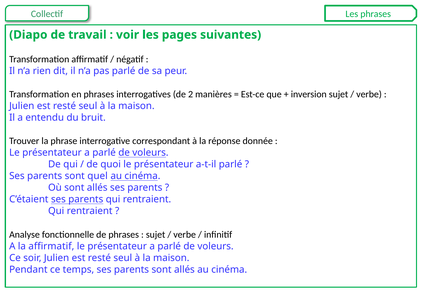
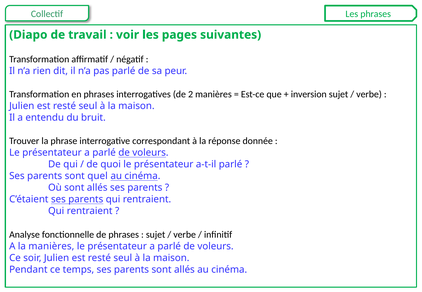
la affirmatif: affirmatif -> manières (51, 246)
